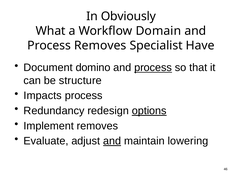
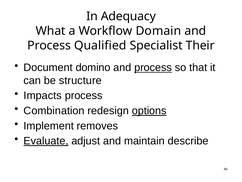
Obviously: Obviously -> Adequacy (128, 16)
Process Removes: Removes -> Qualified (100, 45)
Have: Have -> Their (200, 45)
Redundancy: Redundancy -> Combination (54, 110)
Evaluate underline: none -> present (46, 141)
and underline: present -> none (112, 141)
lowering: lowering -> describe (188, 141)
